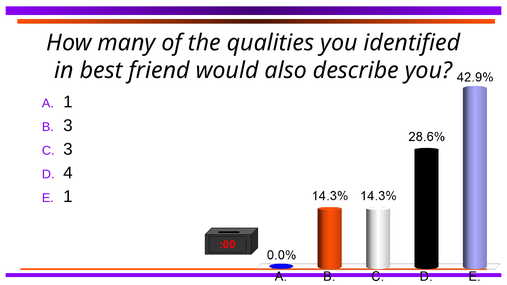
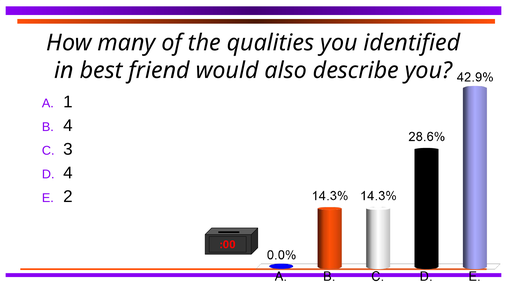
3: 3 -> 4 (68, 126)
1: 1 -> 2 (68, 197)
